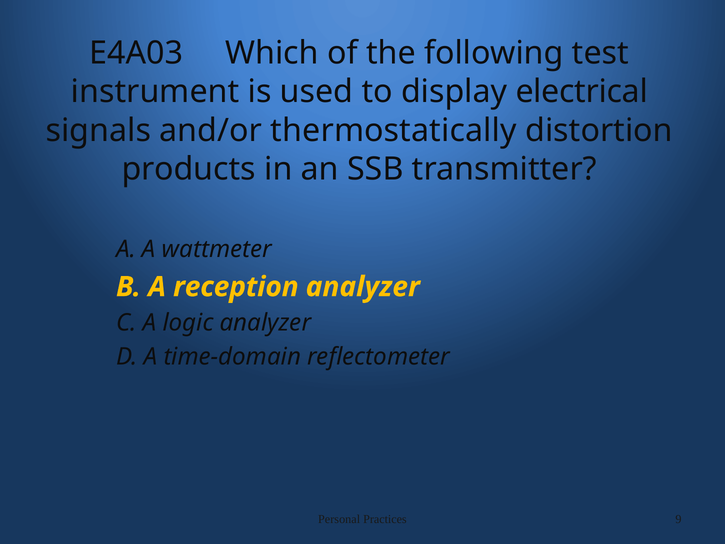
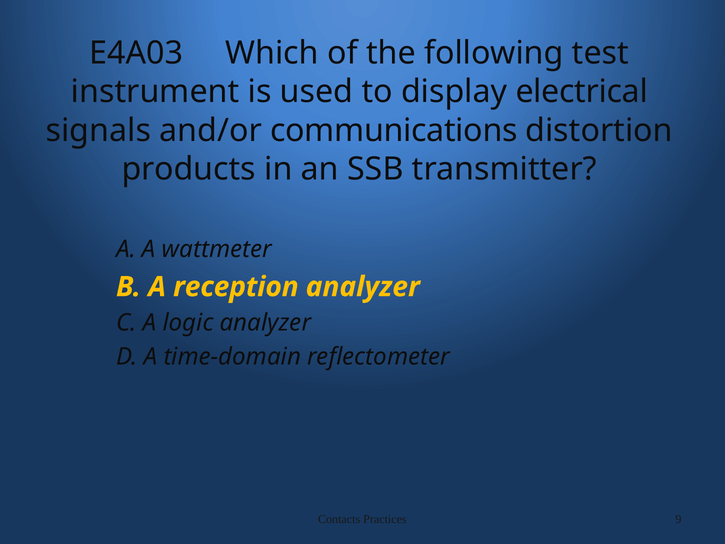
thermostatically: thermostatically -> communications (394, 130)
Personal: Personal -> Contacts (339, 519)
